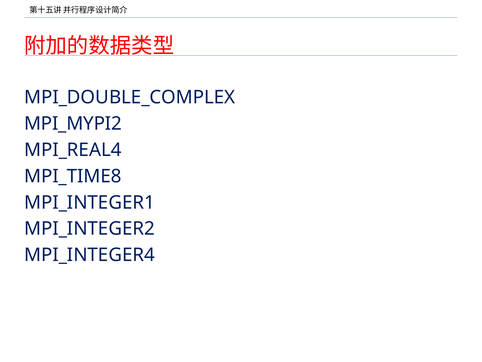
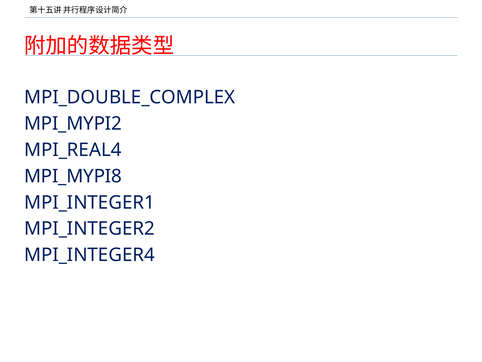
MPI_TIME8: MPI_TIME8 -> MPI_MYPI8 (73, 176)
